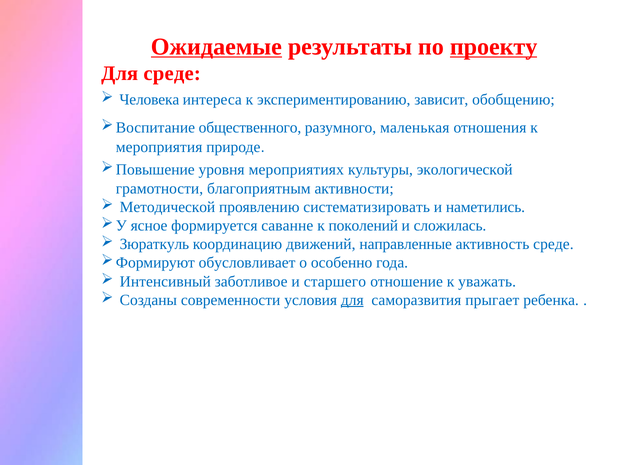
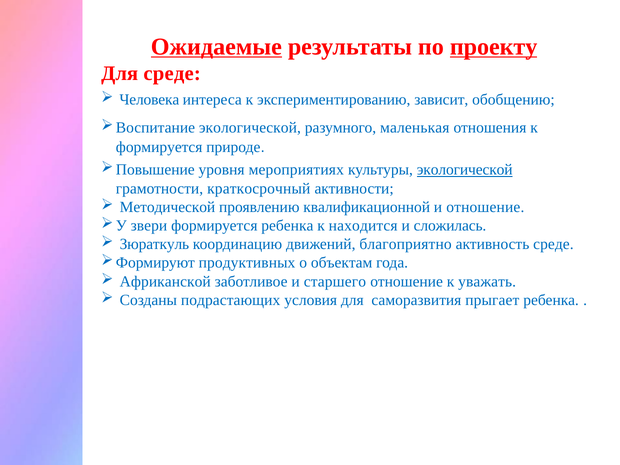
общественного: общественного -> экологической (250, 127)
мероприятия: мероприятия -> формируется (159, 147)
экологической underline: none -> present (465, 170)
благоприятным: благоприятным -> краткосрочный (259, 188)
систематизировать: систематизировать -> квалификационной (367, 207)
и наметились: наметились -> отношение (485, 207)
ясное: ясное -> звери (149, 226)
формируется саванне: саванне -> ребенка (287, 226)
поколений: поколений -> находится (363, 226)
направленные: направленные -> благоприятно (406, 244)
обусловливает: обусловливает -> продуктивных (247, 263)
особенно: особенно -> объектам (342, 263)
Интенсивный: Интенсивный -> Африканской (165, 281)
современности: современности -> подрастающих (231, 300)
для underline: present -> none (352, 300)
